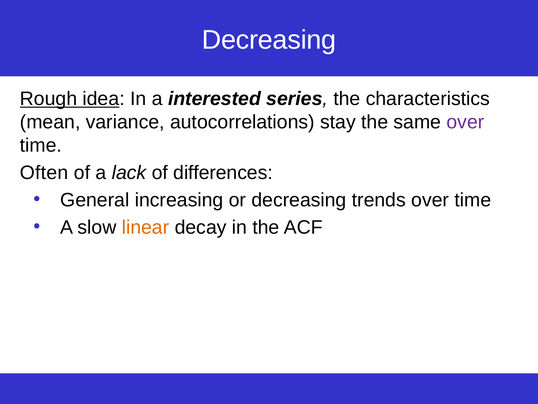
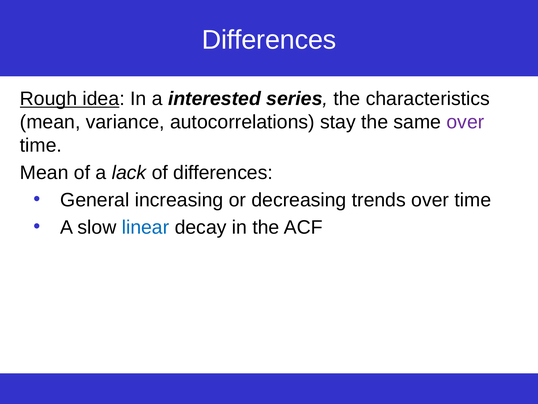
Decreasing: Decreasing -> Differences (269, 40)
Often: Often -> Mean (44, 173)
linear colour: orange -> blue (146, 227)
